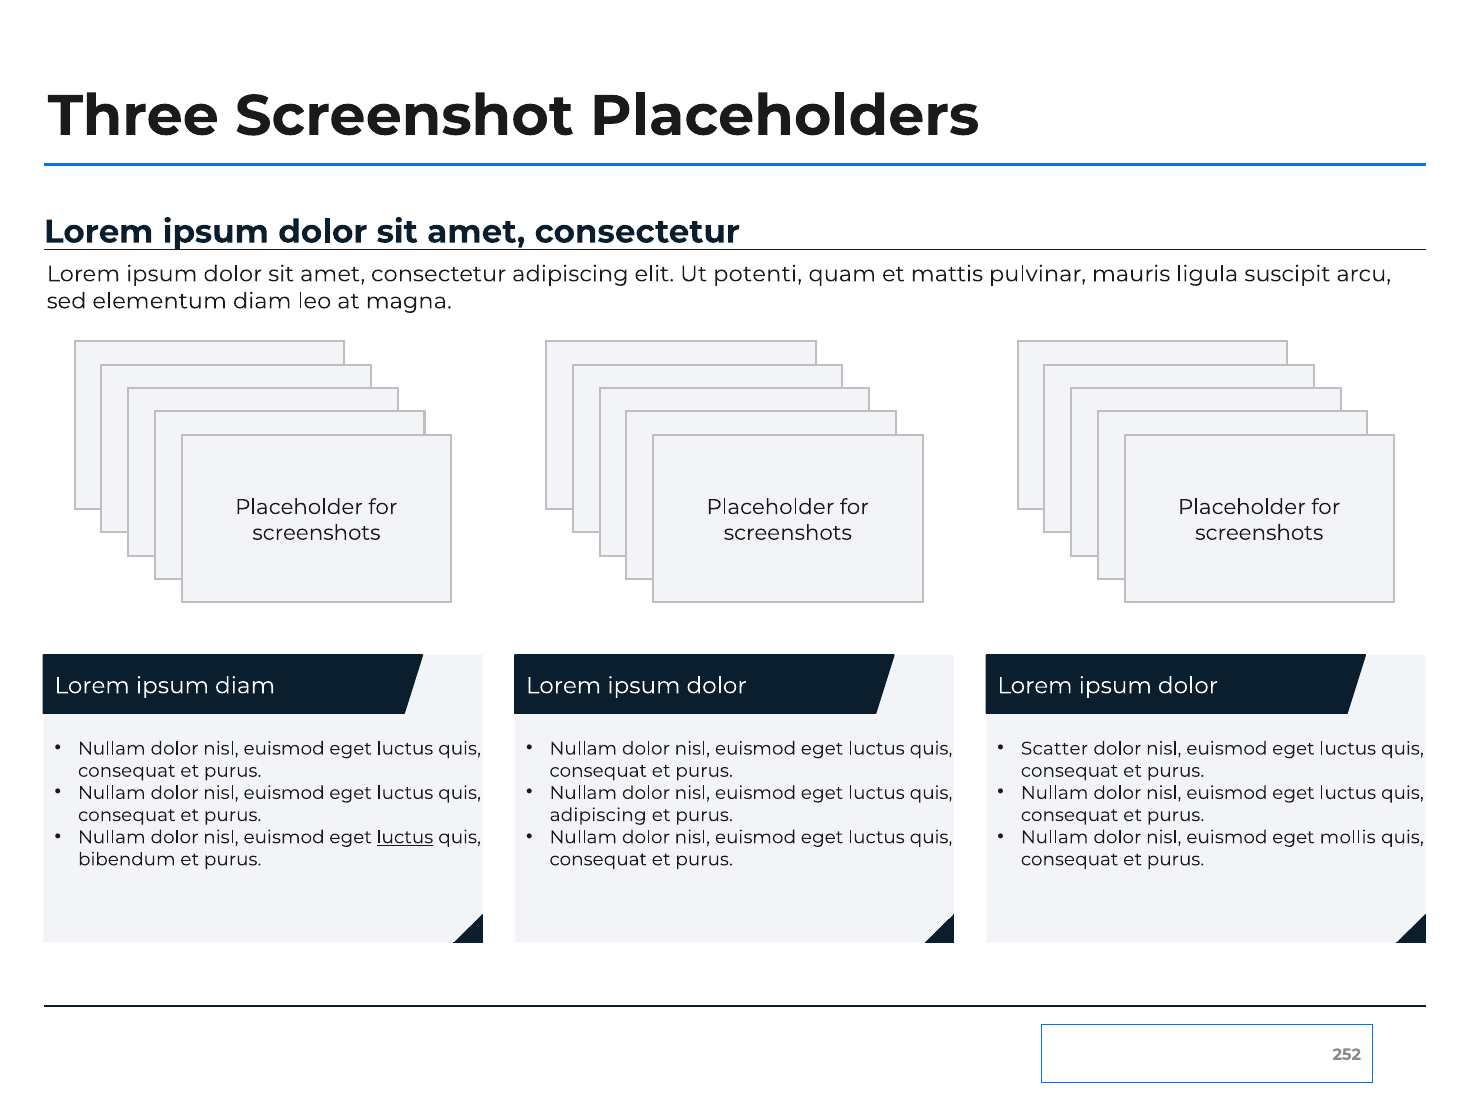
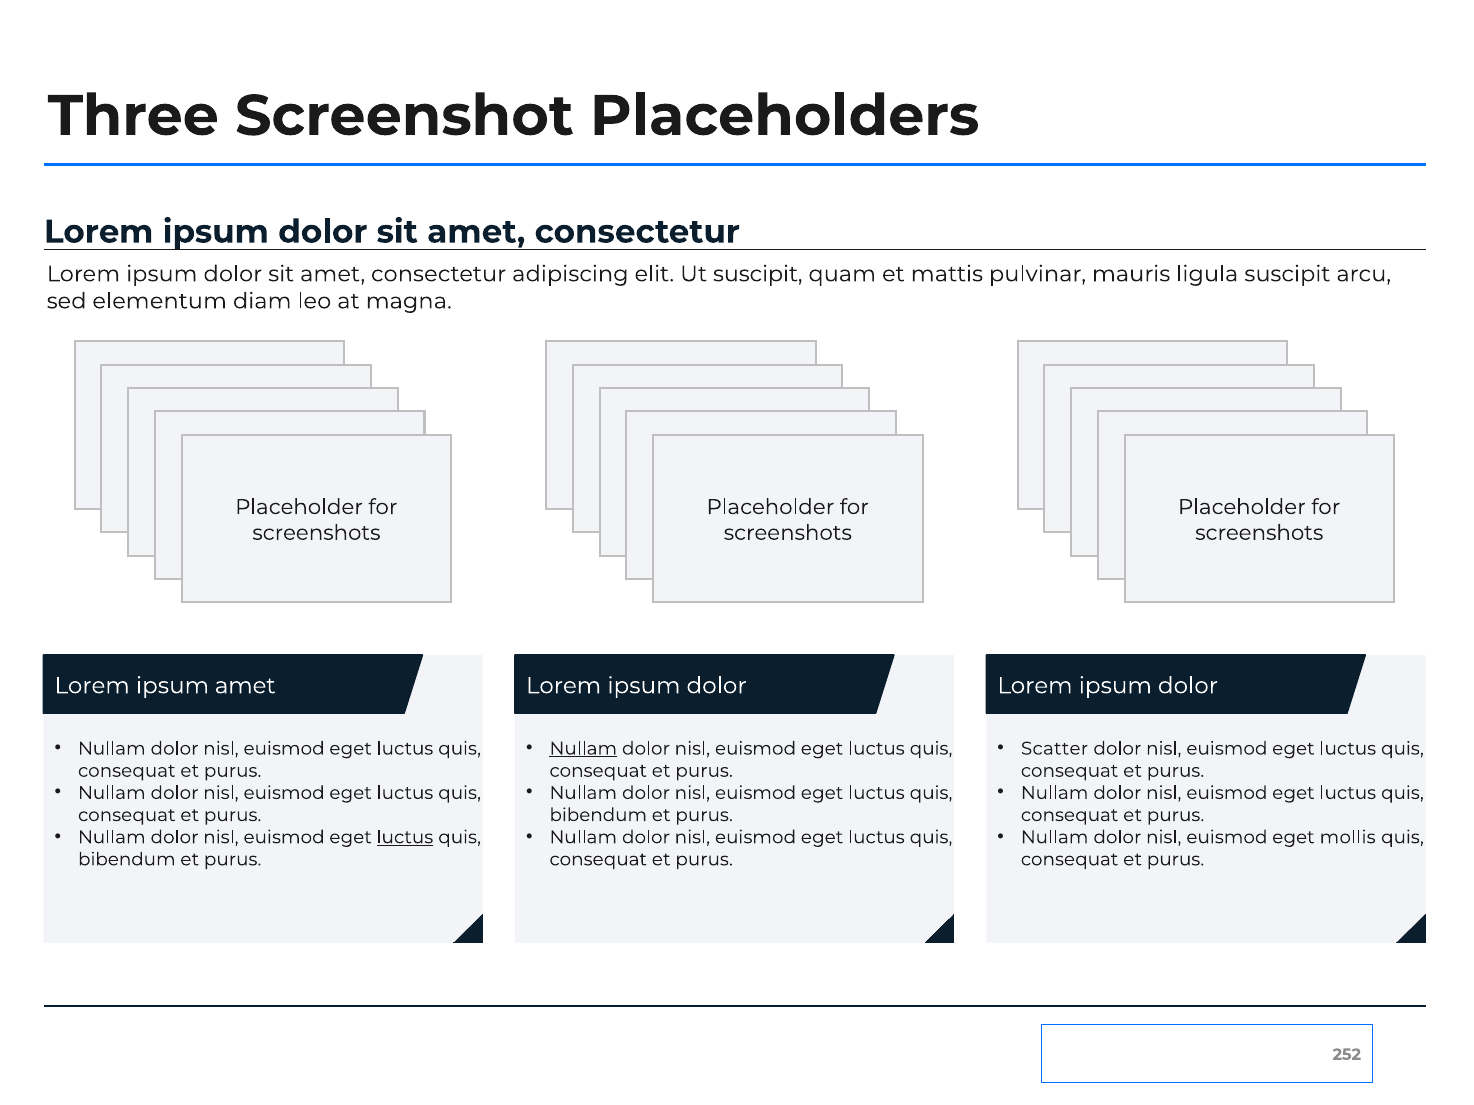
Ut potenti: potenti -> suscipit (758, 274)
ipsum diam: diam -> amet (245, 686)
Nullam underline: none -> present (583, 749)
adipiscing: adipiscing -> bibendum (598, 815)
